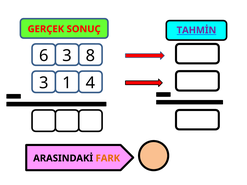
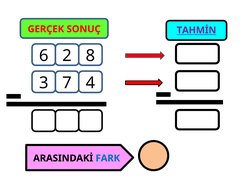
6 3: 3 -> 2 (67, 56)
1: 1 -> 7 (67, 83)
FARK colour: orange -> blue (108, 158)
